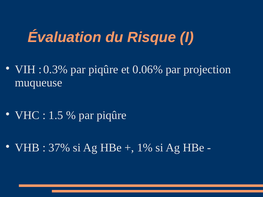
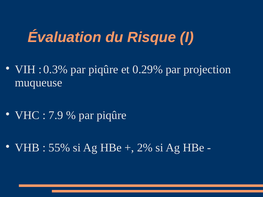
0.06%: 0.06% -> 0.29% (148, 70)
1.5: 1.5 -> 7.9 (56, 115)
37%: 37% -> 55% (59, 148)
1%: 1% -> 2% (145, 148)
